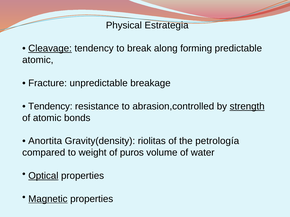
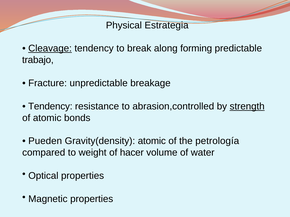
atomic: atomic -> trabajo (38, 60)
Anortita: Anortita -> Pueden (45, 141)
Gravity(density riolitas: riolitas -> atomic (152, 141)
puros: puros -> hacer (132, 153)
Optical underline: present -> none (43, 176)
Magnetic underline: present -> none (48, 199)
